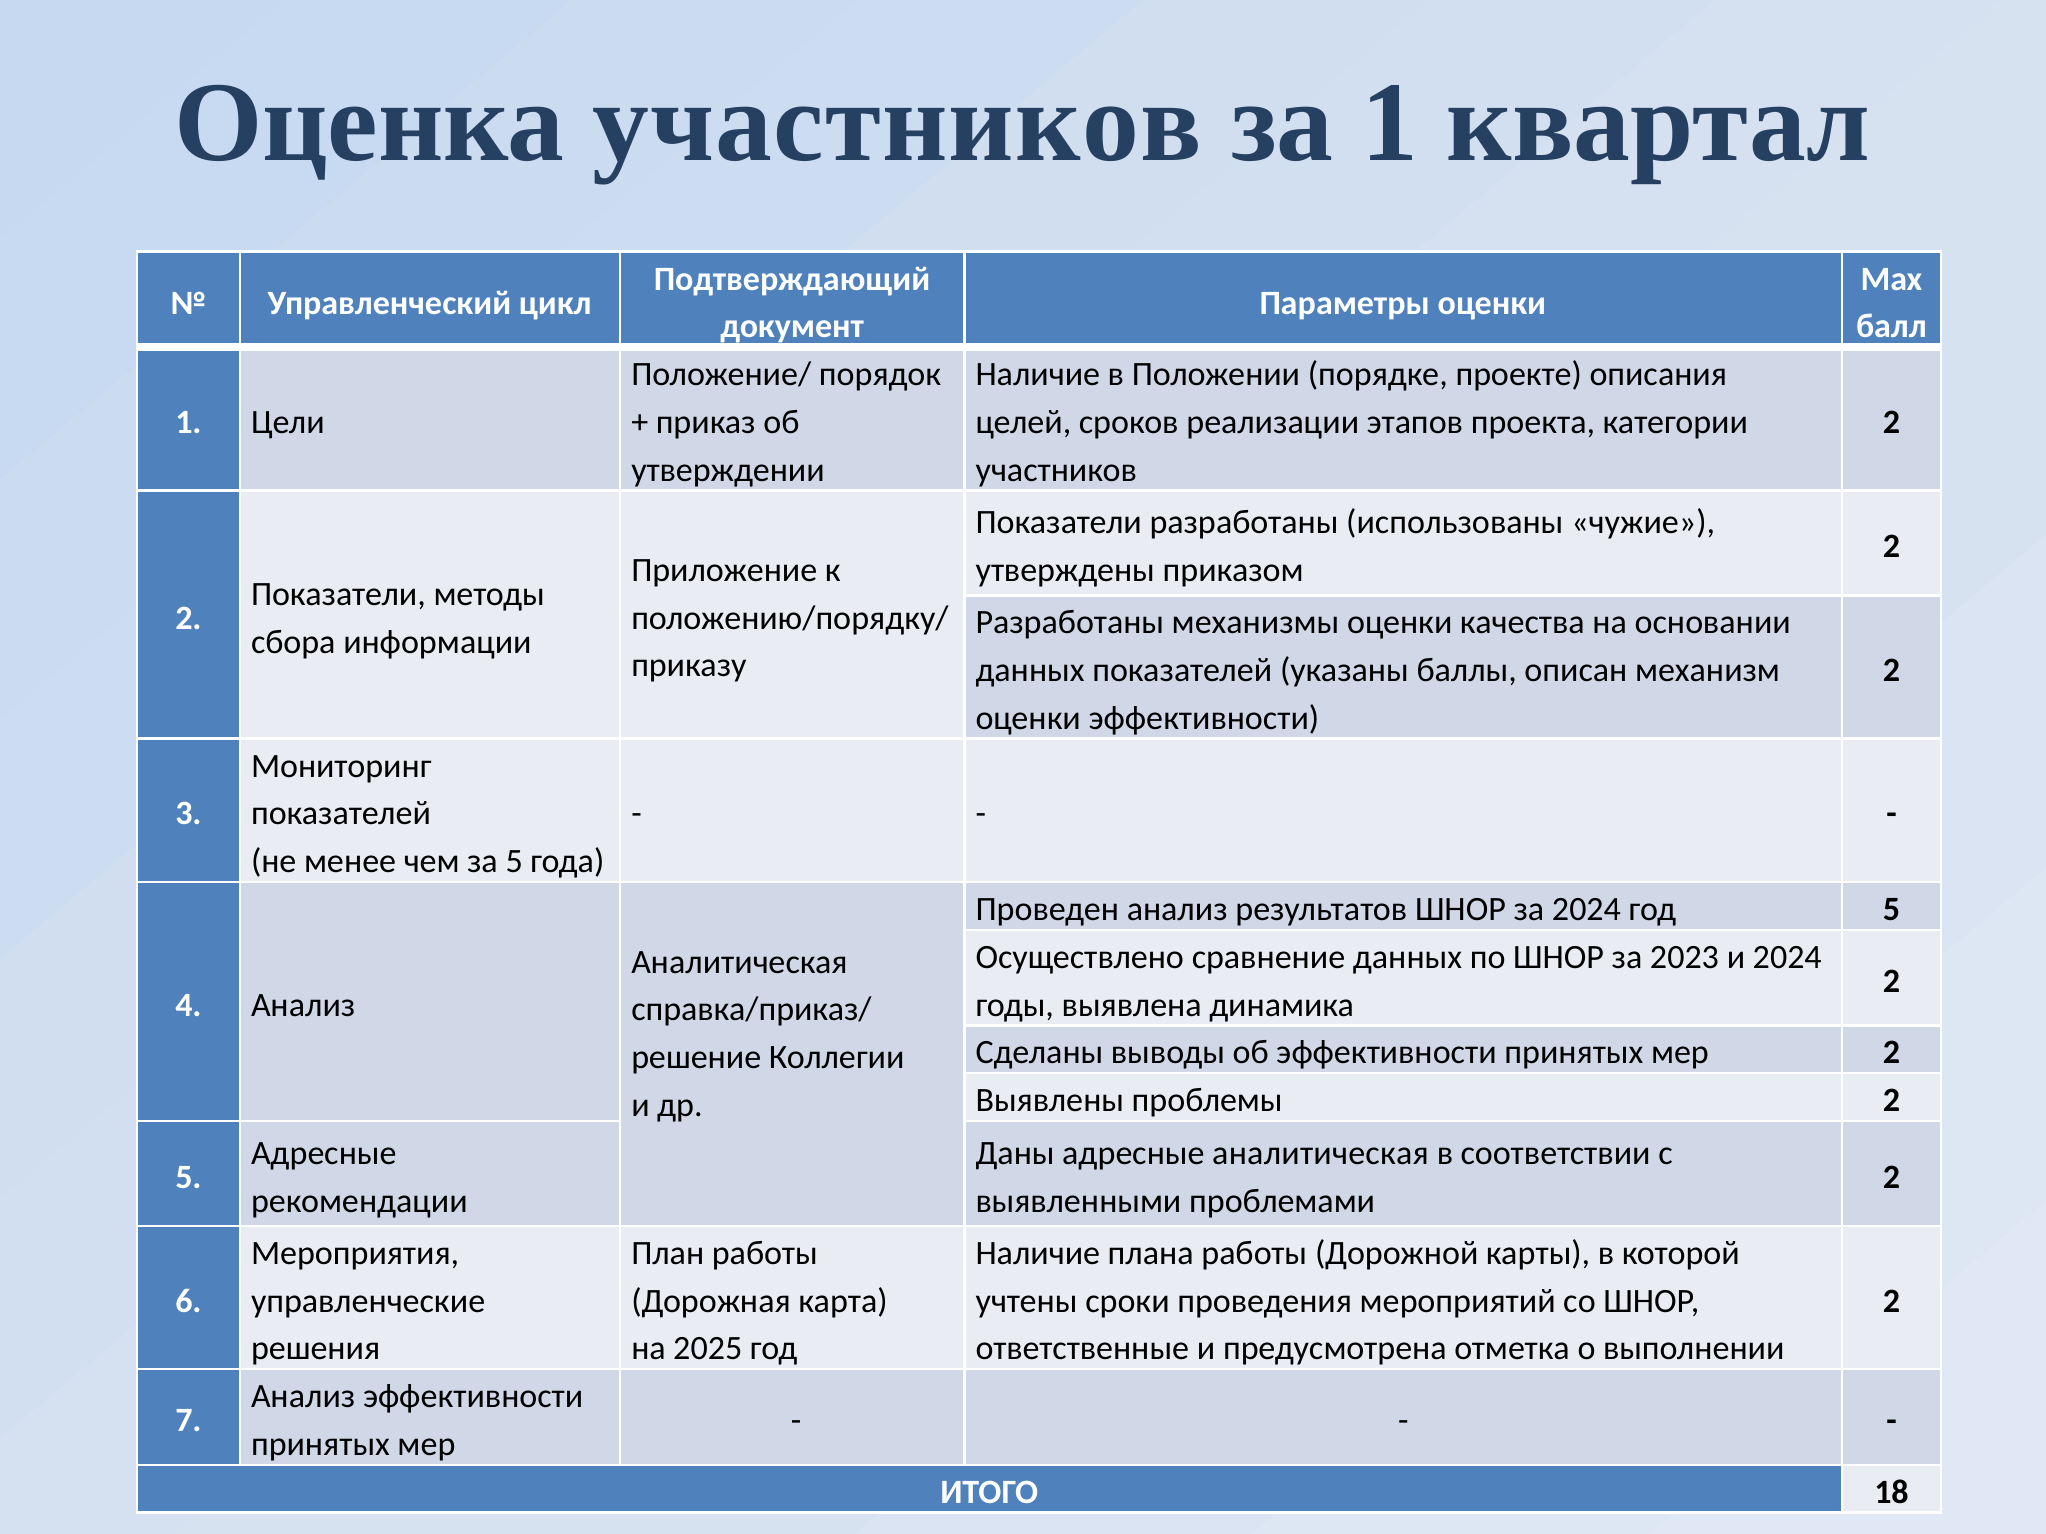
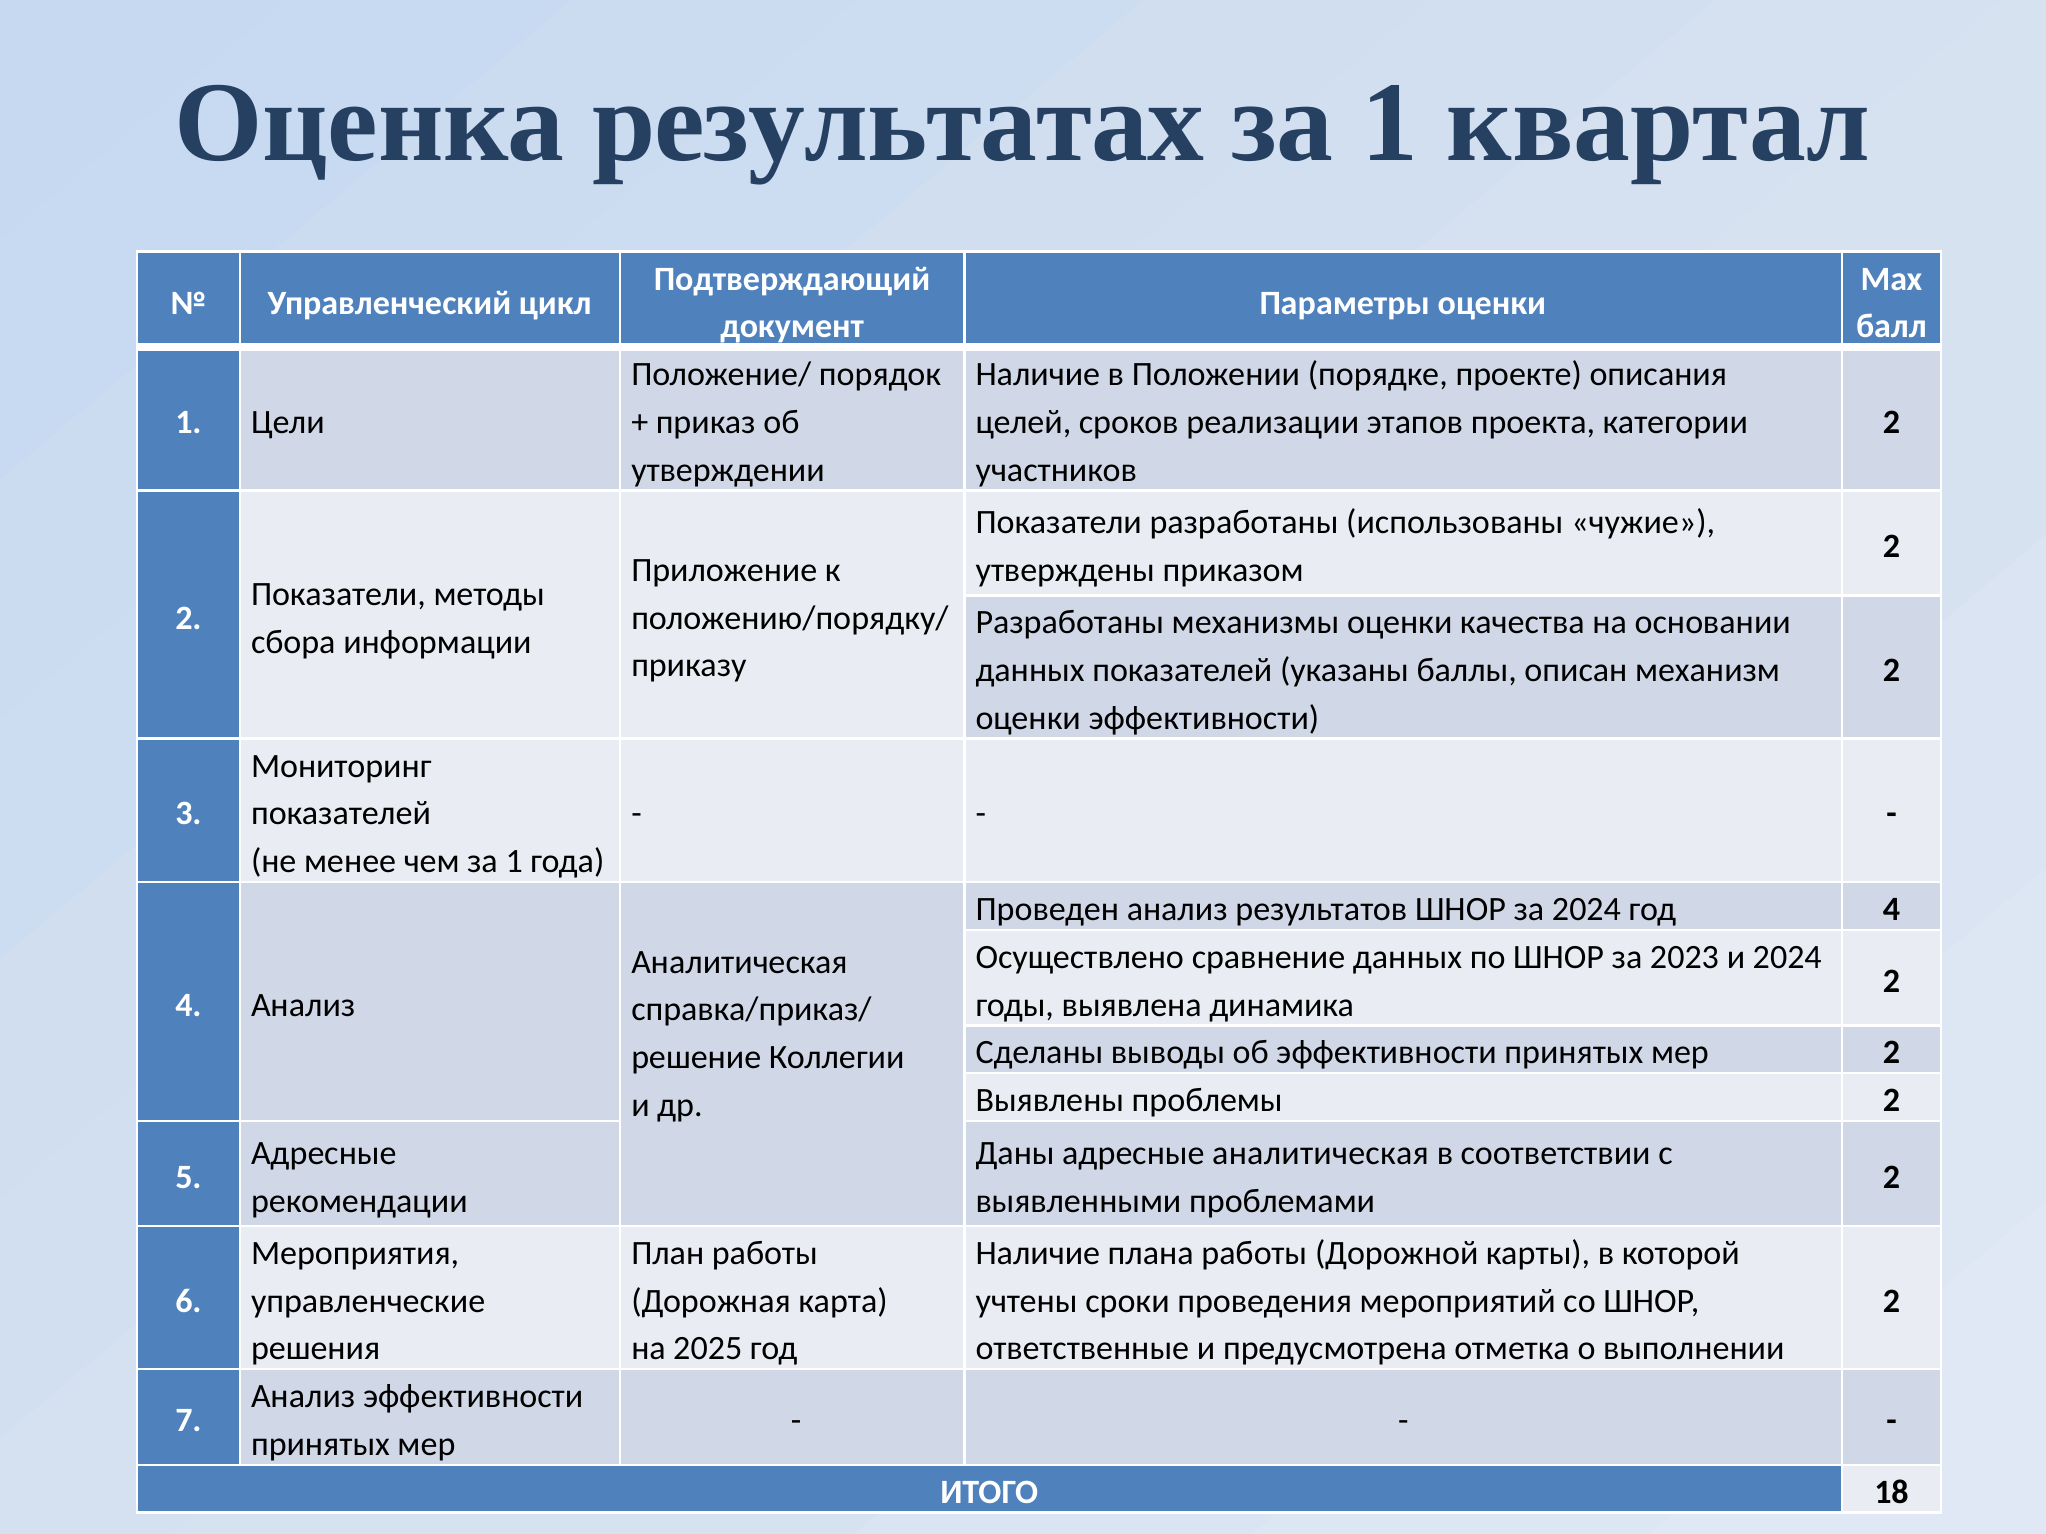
Оценка участников: участников -> результатах (898, 123)
чем за 5: 5 -> 1 (514, 862)
год 5: 5 -> 4 (1892, 910)
